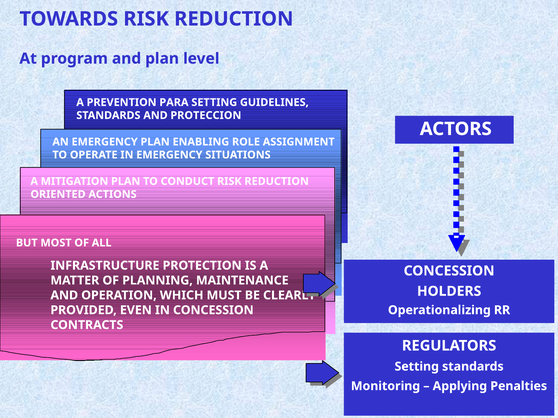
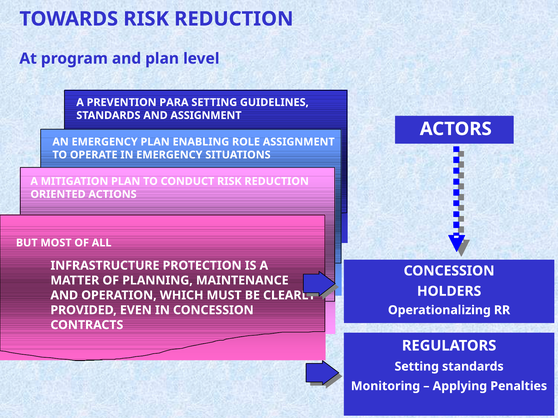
PROTECCION: PROTECCION -> ASSIGNMENT (206, 116)
